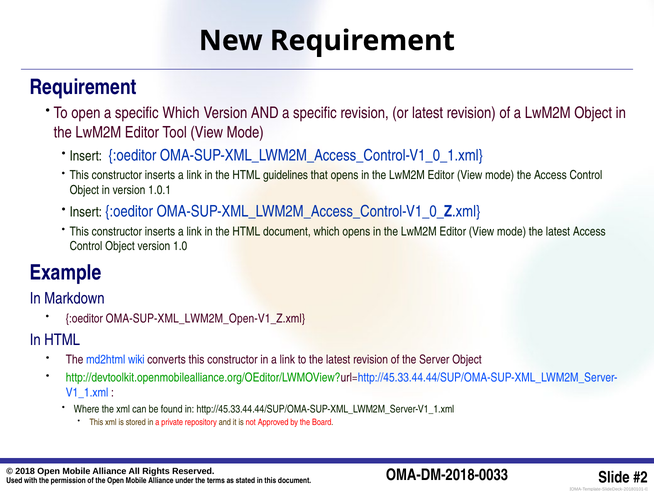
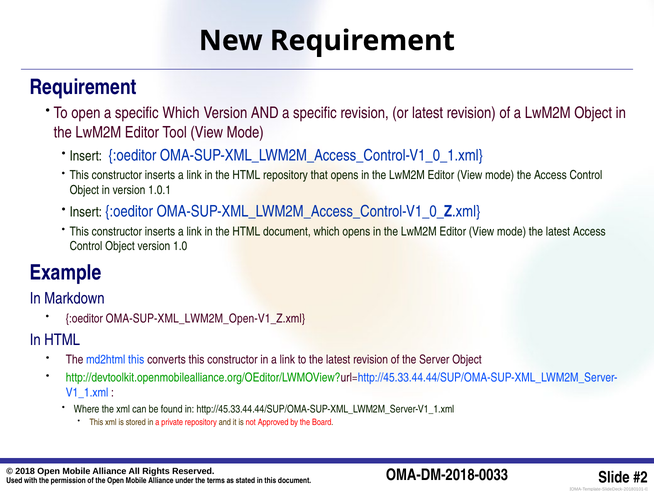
HTML guidelines: guidelines -> repository (285, 175)
md2html wiki: wiki -> this (136, 359)
